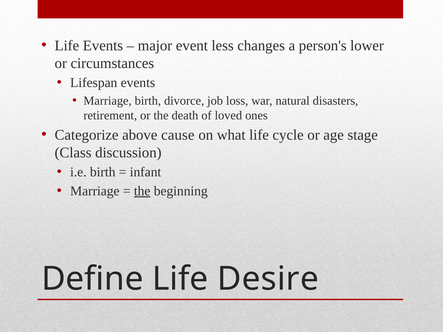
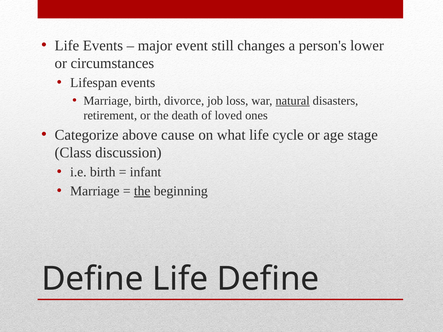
less: less -> still (223, 46)
natural underline: none -> present (293, 101)
Life Desire: Desire -> Define (268, 279)
